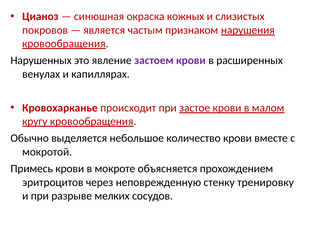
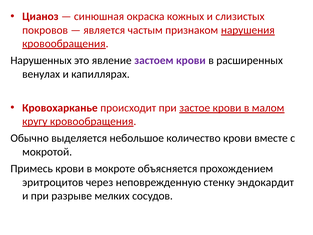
тренировку: тренировку -> эндокардит (266, 182)
